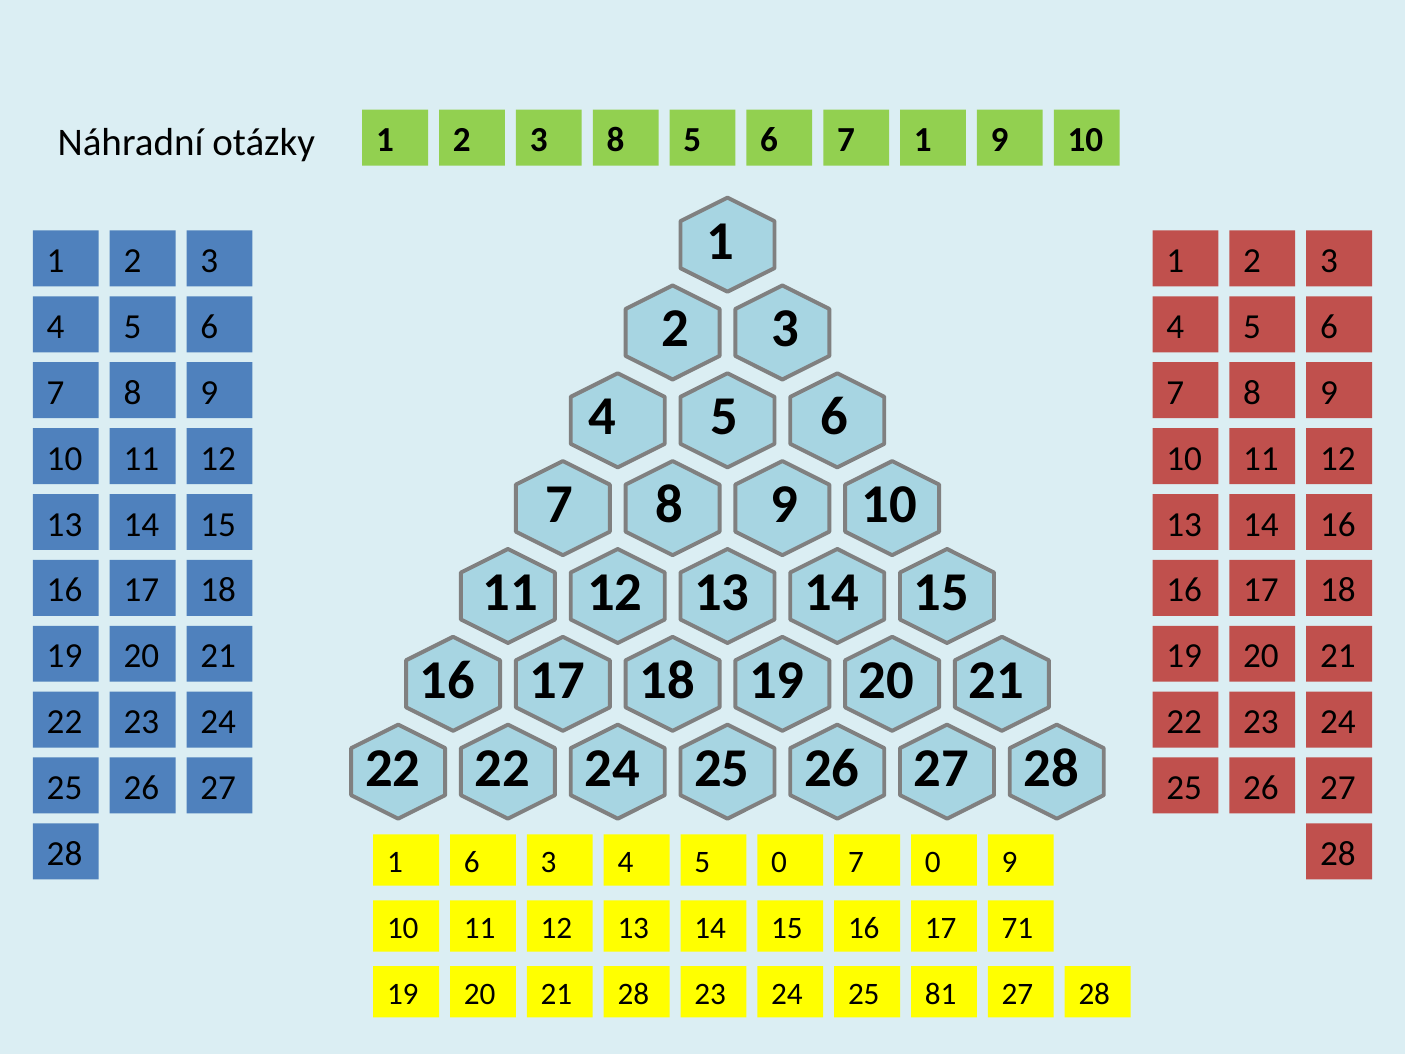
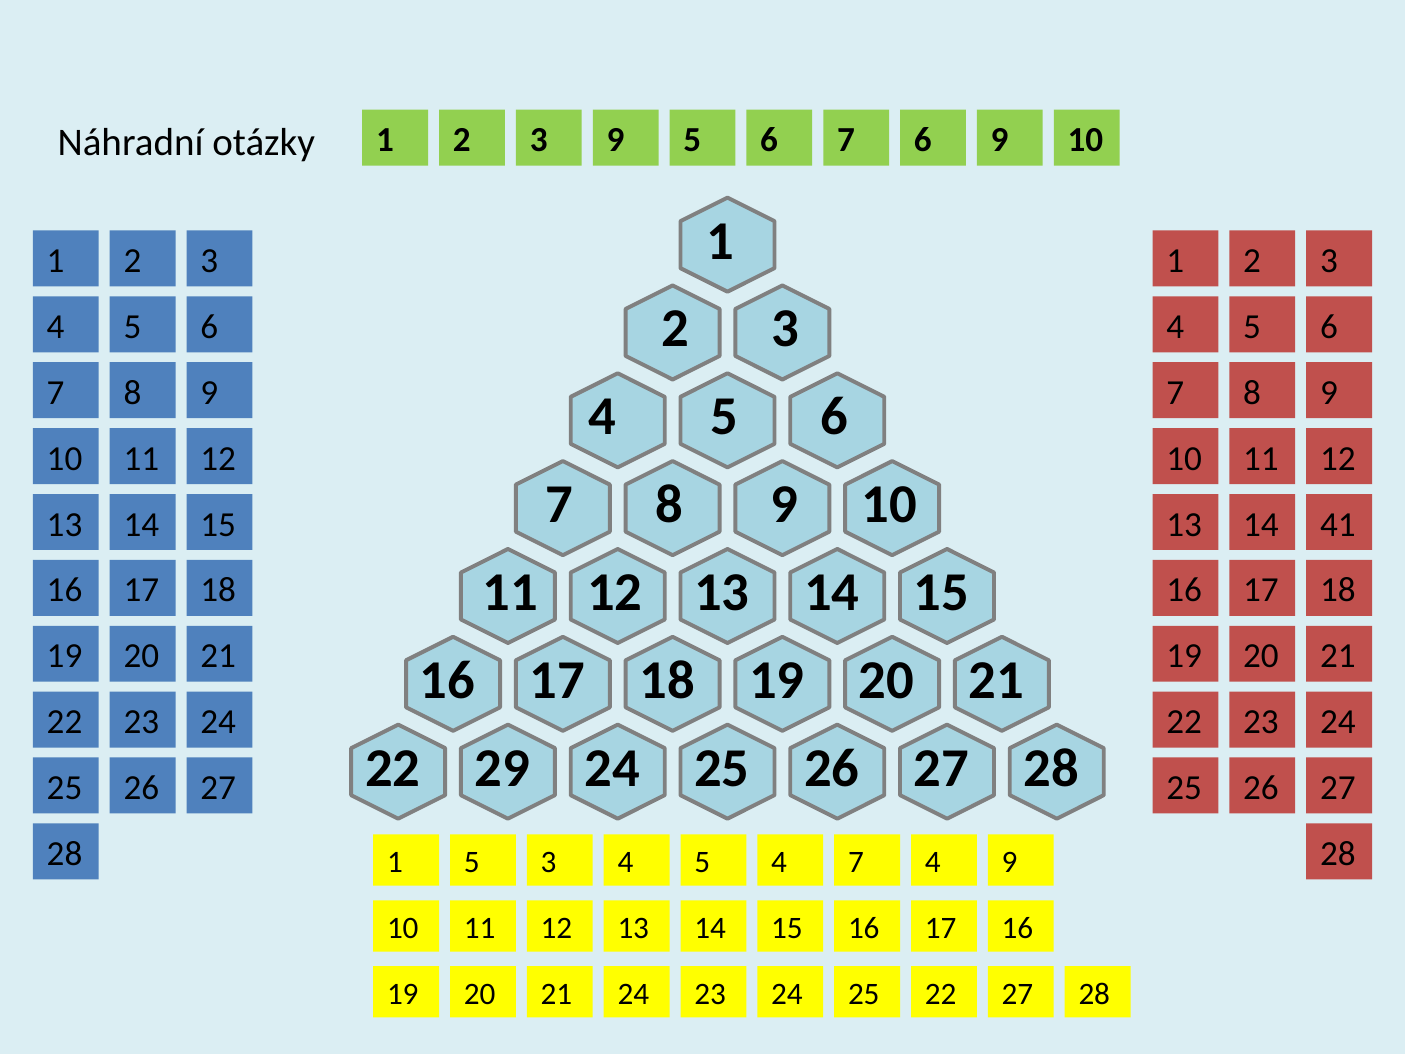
3 8: 8 -> 9 (615, 140)
6 7 1: 1 -> 6 (923, 140)
14 16: 16 -> 41 (1338, 524)
22 22: 22 -> 29 (502, 768)
6: 6 -> 5 (472, 862)
4 5 0: 0 -> 4 (779, 862)
7 0: 0 -> 4 (933, 862)
17 71: 71 -> 16 (1017, 928)
28: 28 -> 24 (633, 994)
25 81: 81 -> 22 (941, 994)
